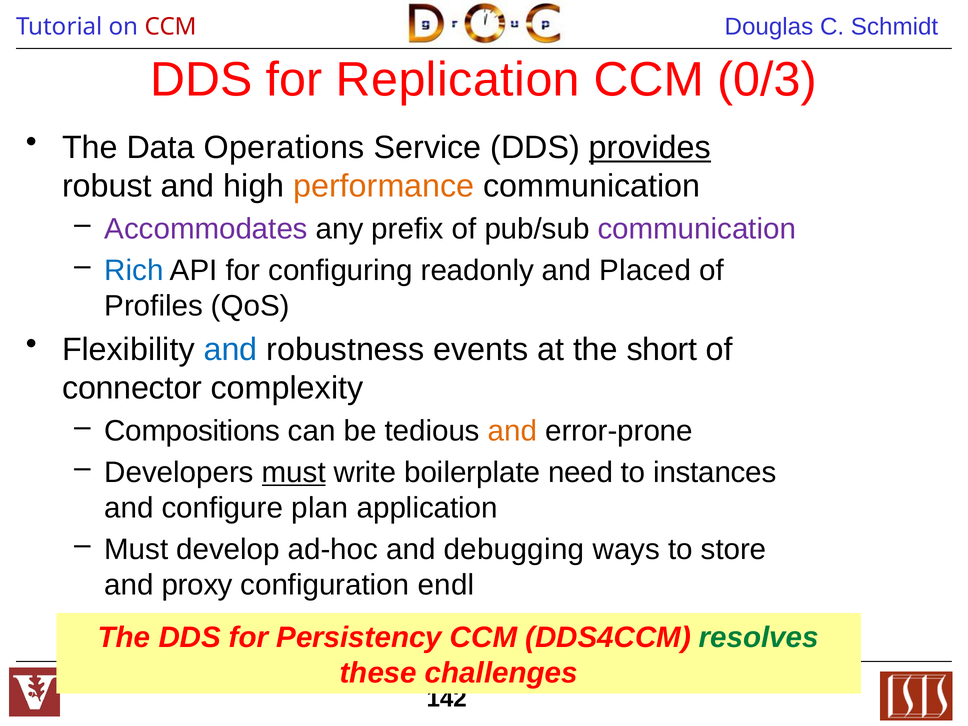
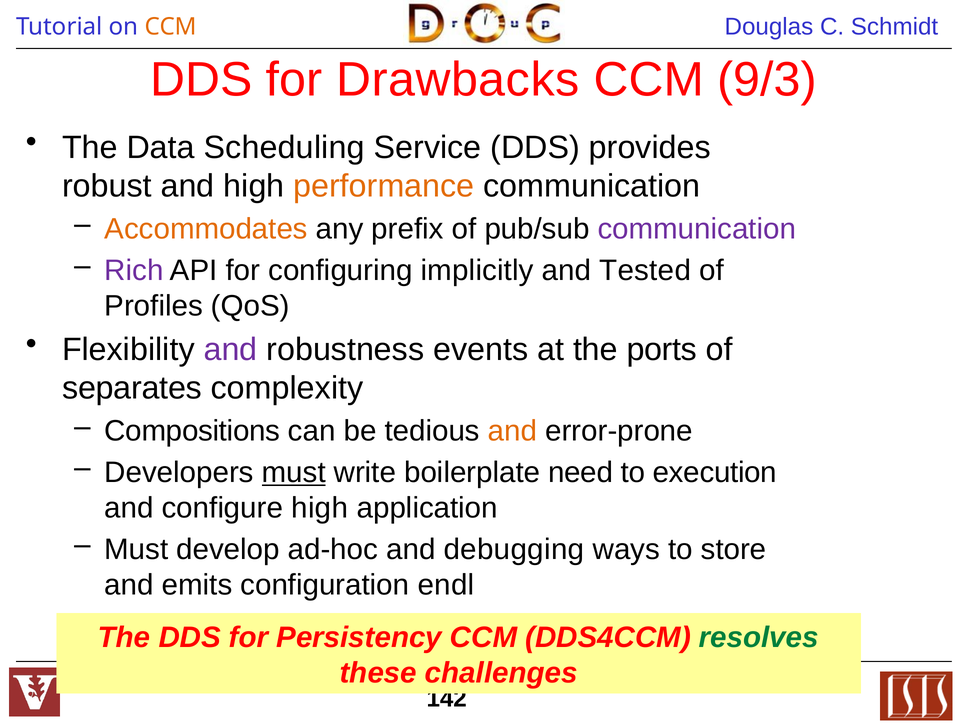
CCM colour: red -> orange (171, 27)
Replication: Replication -> Drawbacks (458, 80)
0/3: 0/3 -> 9/3 (767, 80)
Operations: Operations -> Scheduling (284, 147)
provides underline: present -> none (650, 147)
Accommodates colour: purple -> orange (206, 229)
Rich colour: blue -> purple (134, 270)
readonly: readonly -> implicitly (477, 270)
Placed: Placed -> Tested (645, 270)
and colour: blue -> purple (230, 350)
short: short -> ports (662, 350)
connector: connector -> separates (132, 388)
instances: instances -> execution (715, 473)
configure plan: plan -> high (320, 508)
proxy: proxy -> emits (197, 585)
